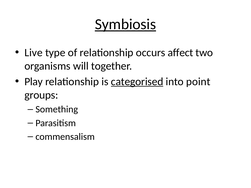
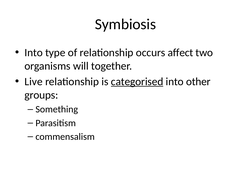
Symbiosis underline: present -> none (125, 24)
Live: Live -> Into (34, 53)
Play: Play -> Live (34, 82)
point: point -> other (198, 82)
